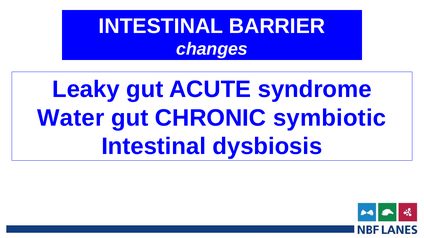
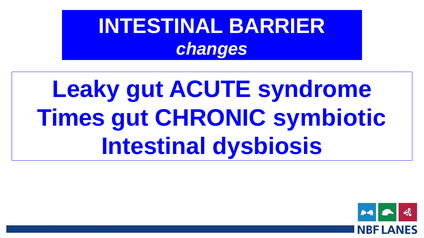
Water: Water -> Times (71, 118)
